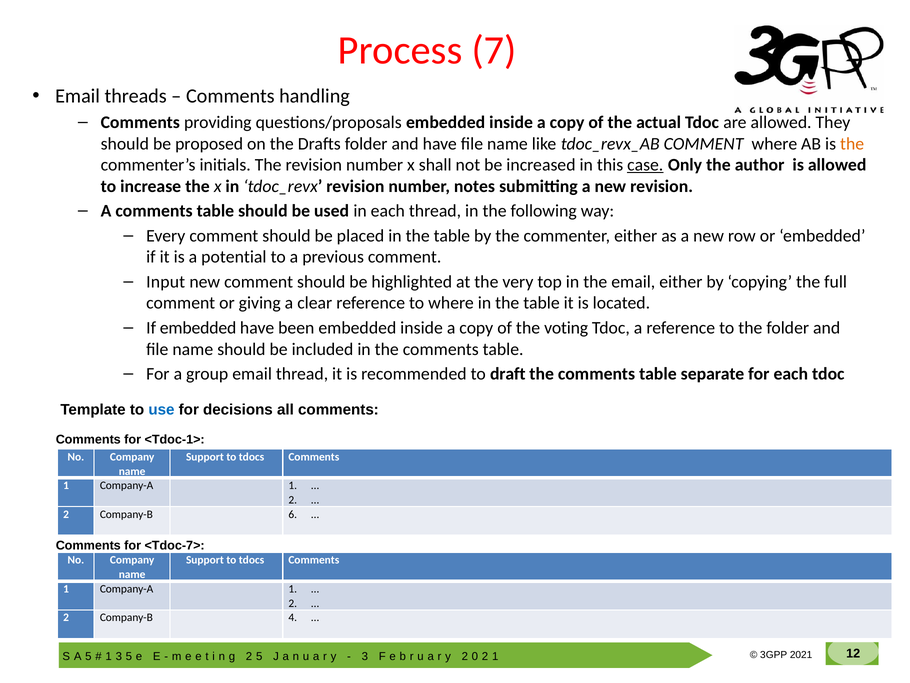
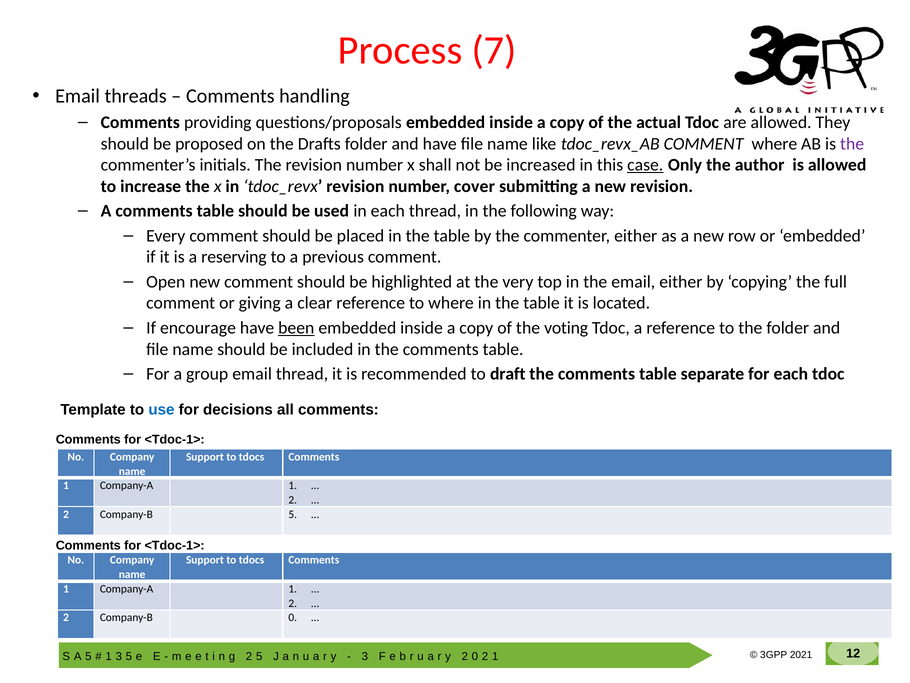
the colour: orange -> purple (852, 144)
notes: notes -> cover (474, 186)
potential: potential -> reserving (234, 257)
Input: Input -> Open (166, 282)
If embedded: embedded -> encourage (198, 328)
been underline: none -> present (296, 328)
Company-B 6: 6 -> 5 (293, 514)
<Tdoc-7>: <Tdoc-7> -> <Tdoc-1> (175, 545)
Company-B 4: 4 -> 0 (293, 617)
